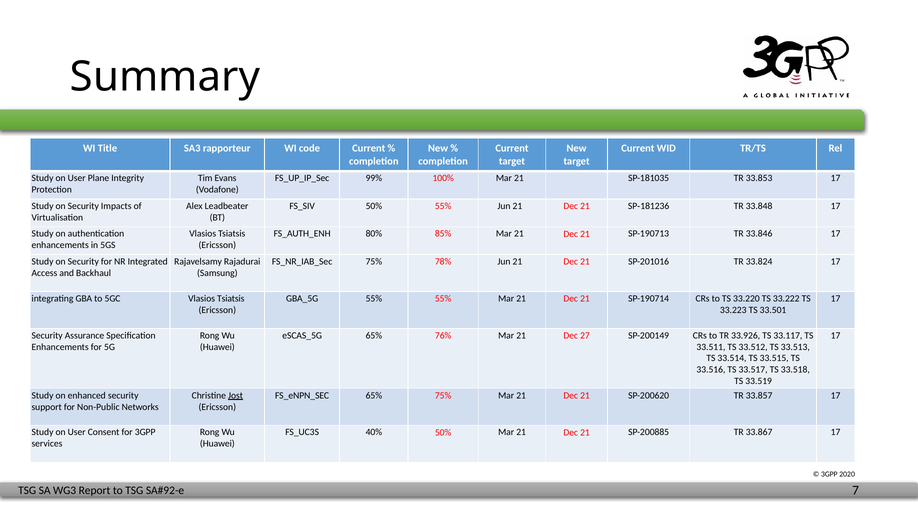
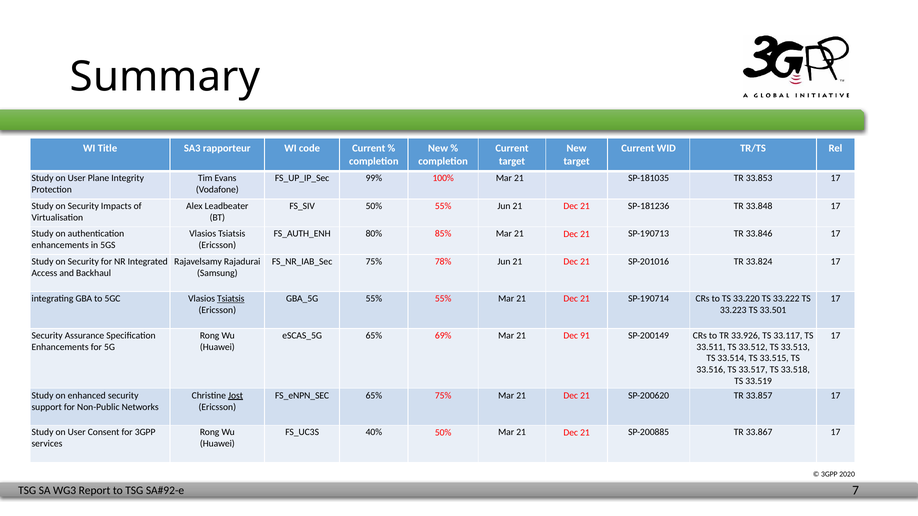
Tsiatsis underline: none -> present (231, 299)
76%: 76% -> 69% (443, 336)
27: 27 -> 91 (585, 336)
